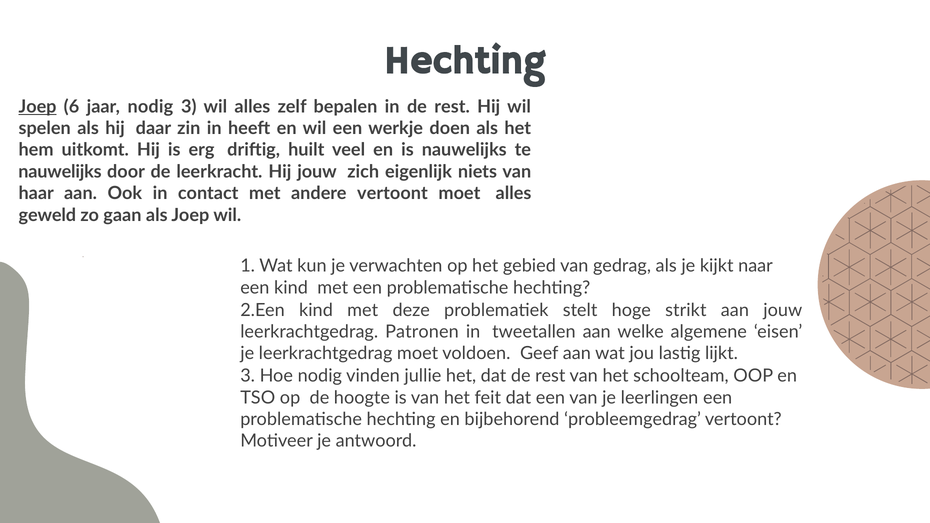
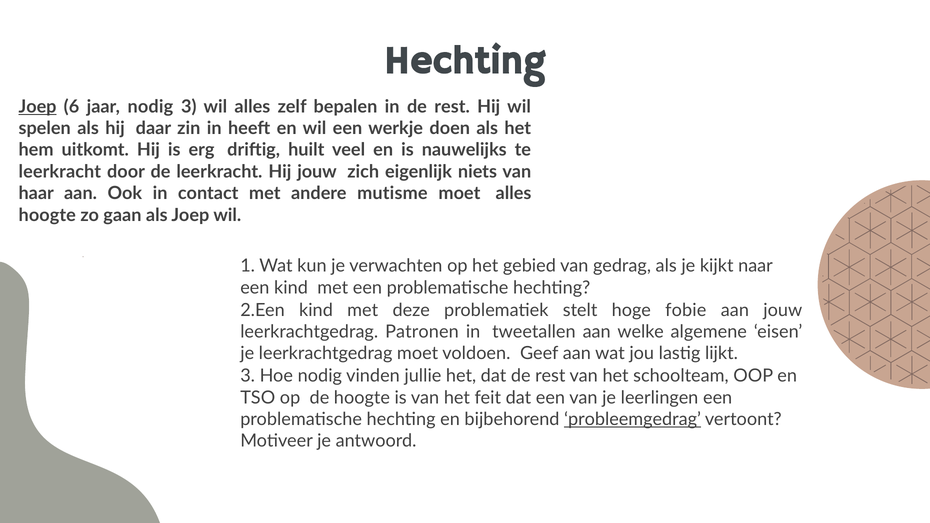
nauwelijks: nauwelijks -> leerkracht (60, 172)
andere vertoont: vertoont -> mutisme (392, 193)
geweld: geweld -> hoogte (47, 215)
strikt: strikt -> fobie (686, 310)
probleemgedrag underline: none -> present (633, 419)
